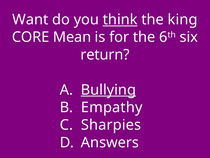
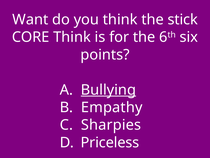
think underline: present -> none (120, 20)
king: king -> stick (183, 20)
CORE Mean: Mean -> Think (72, 37)
return: return -> points (105, 55)
Answers: Answers -> Priceless (110, 142)
